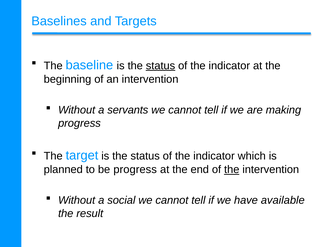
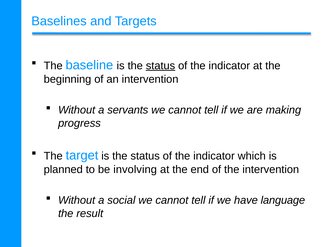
be progress: progress -> involving (135, 169)
the underline: present -> none (232, 169)
available: available -> language (283, 200)
